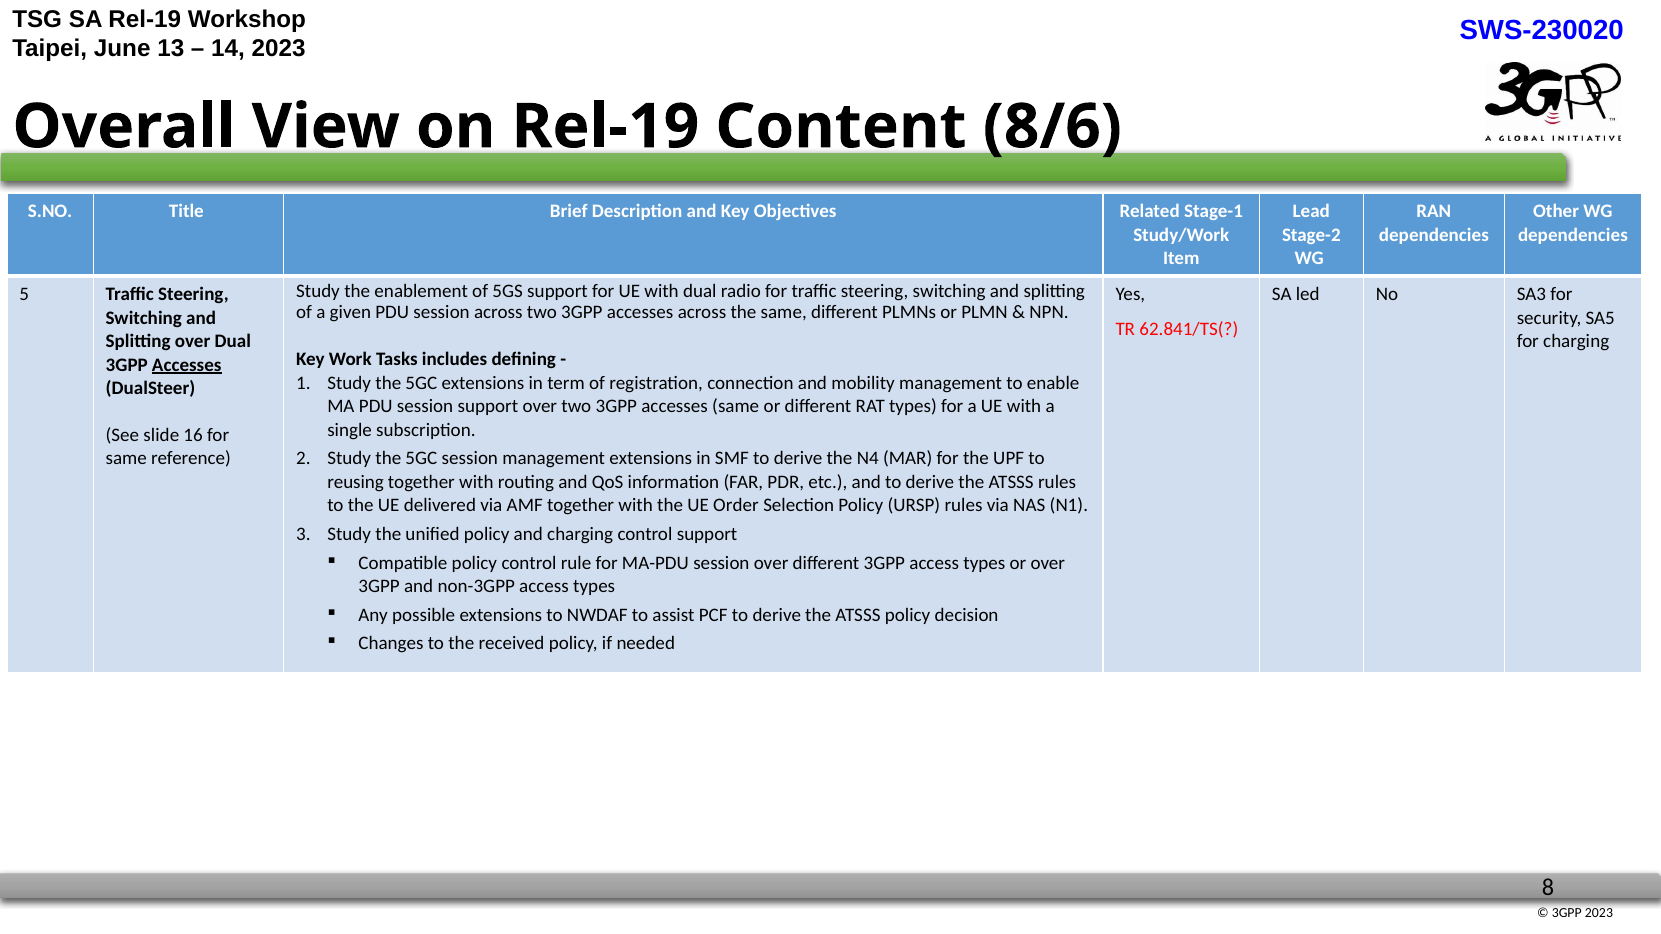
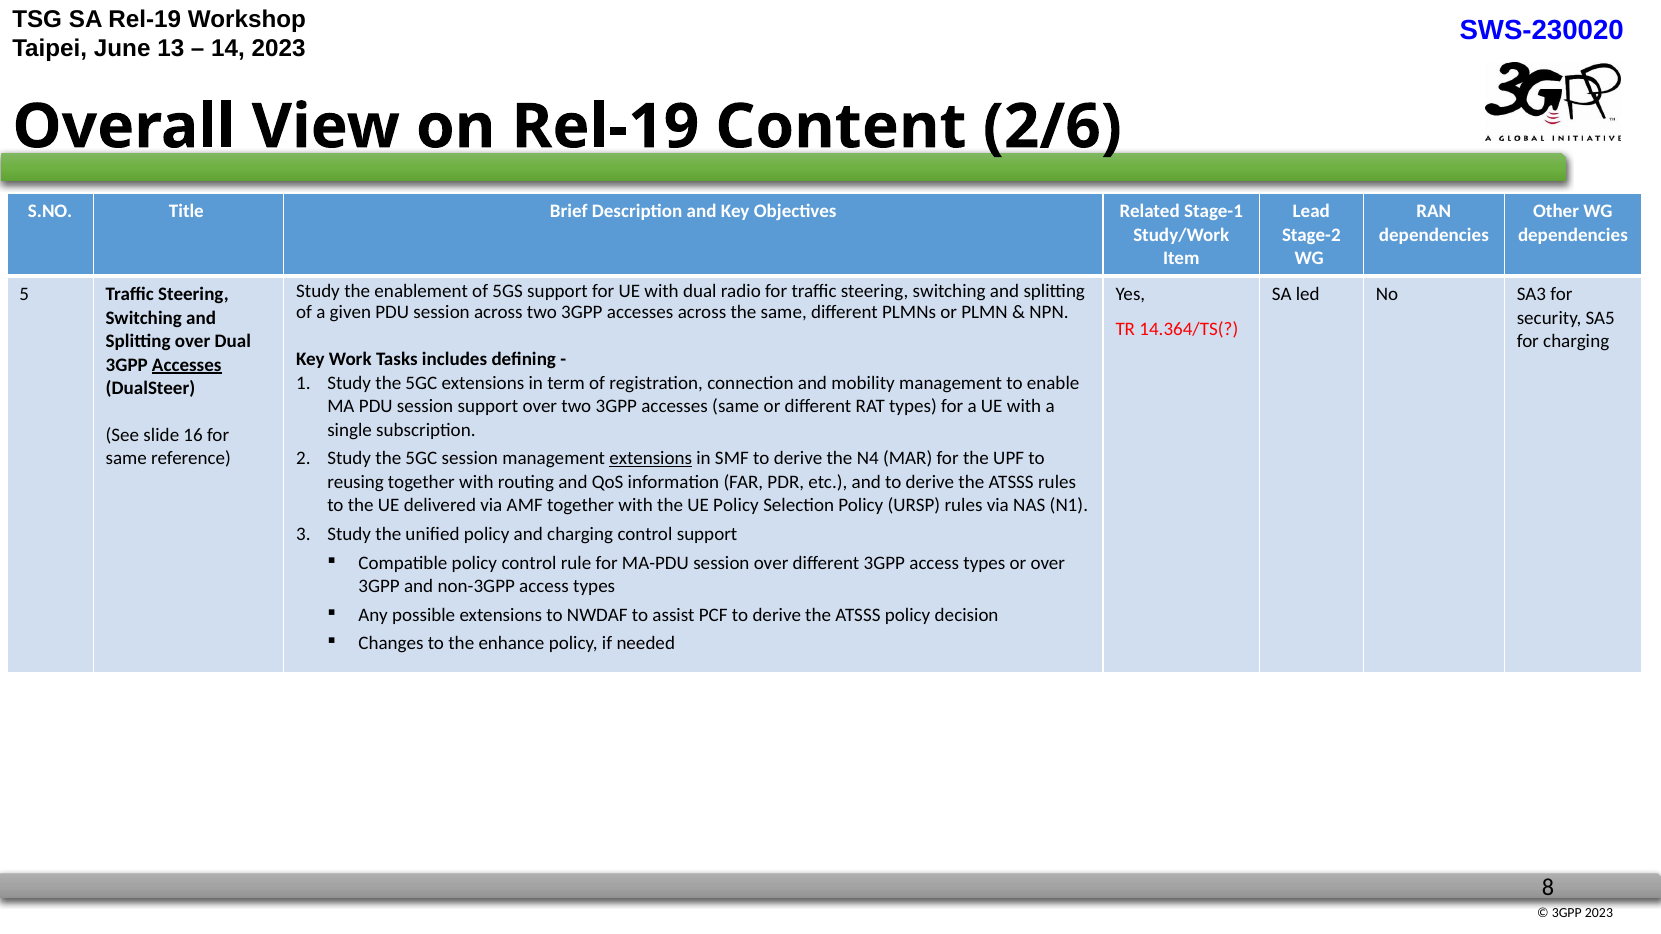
8/6: 8/6 -> 2/6 (1052, 127)
62.841/TS(: 62.841/TS( -> 14.364/TS( (1189, 329)
extensions underline: none -> present (651, 459)
UE Order: Order -> Policy (736, 506)
received: received -> enhance (511, 644)
